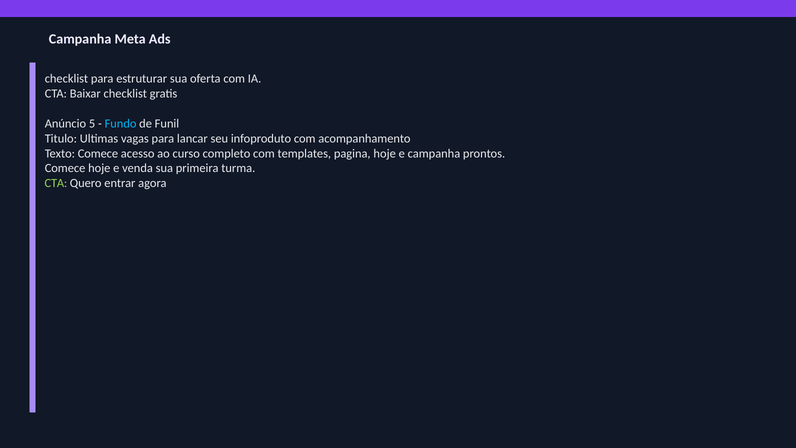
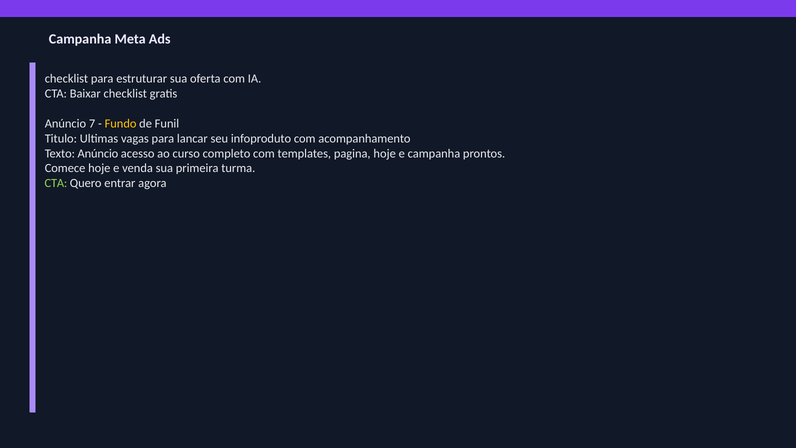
5: 5 -> 7 (92, 124)
Fundo colour: light blue -> yellow (121, 124)
Texto Comece: Comece -> Anúncio (98, 153)
